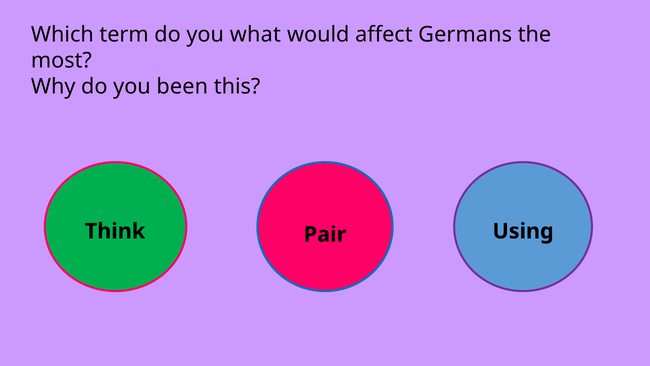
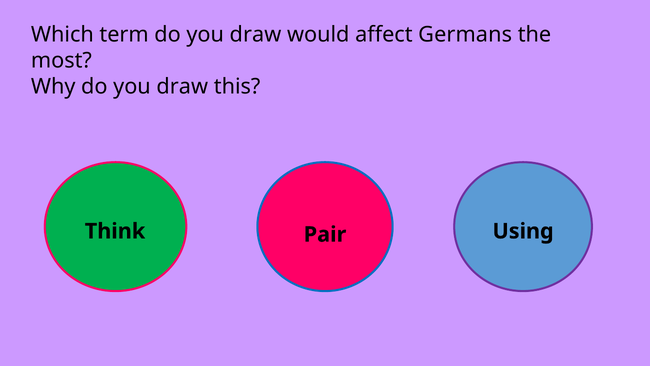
term do you what: what -> draw (255, 34)
Why do you been: been -> draw (182, 86)
